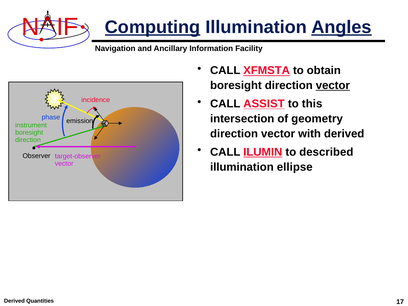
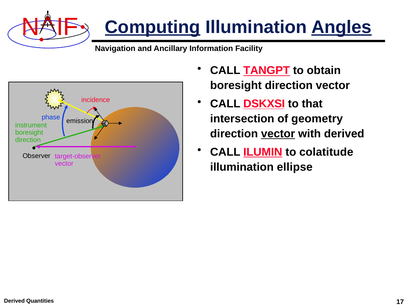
XFMSTA: XFMSTA -> TANGPT (267, 71)
vector underline: present -> none (333, 86)
ASSIST: ASSIST -> DSKXSI (264, 104)
this: this -> that (312, 104)
vector underline: none -> present (278, 134)
described: described -> colatitude (326, 152)
